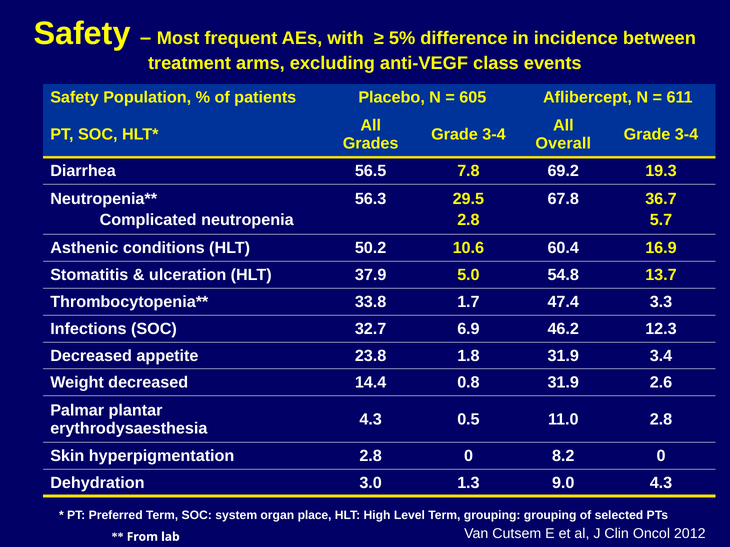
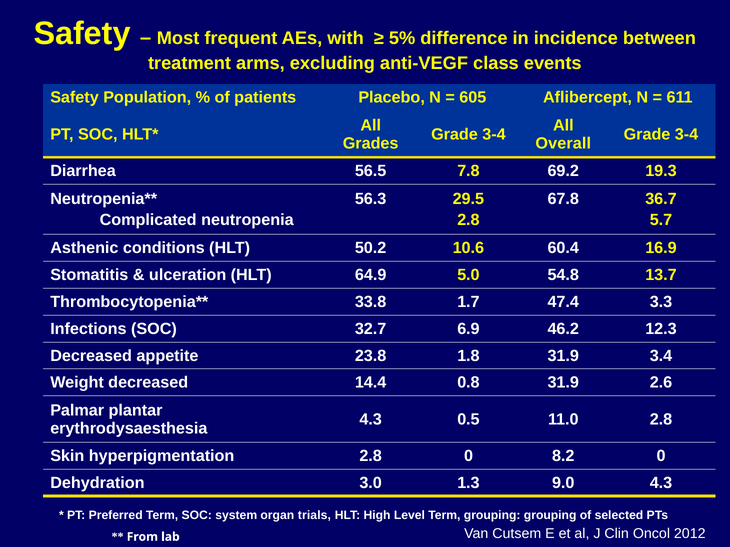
37.9: 37.9 -> 64.9 (371, 275)
place: place -> trials (314, 515)
